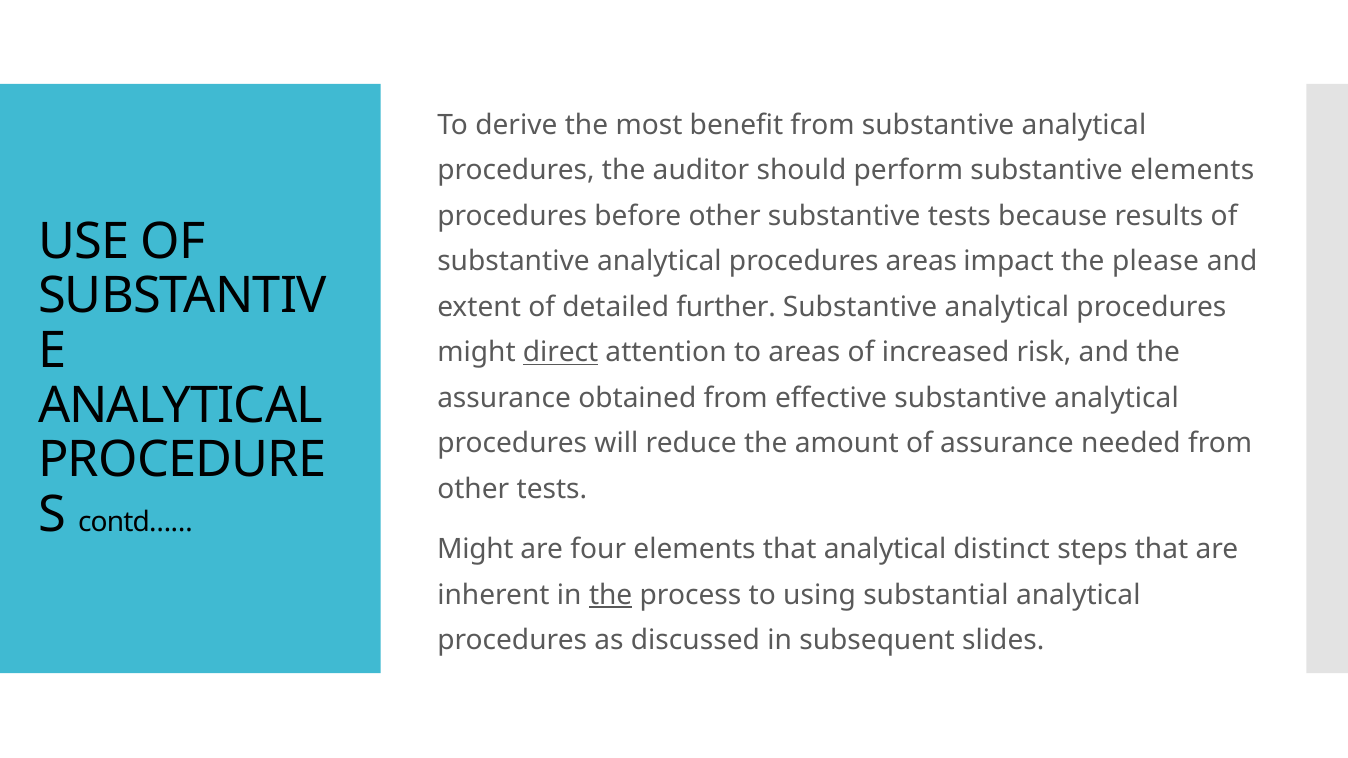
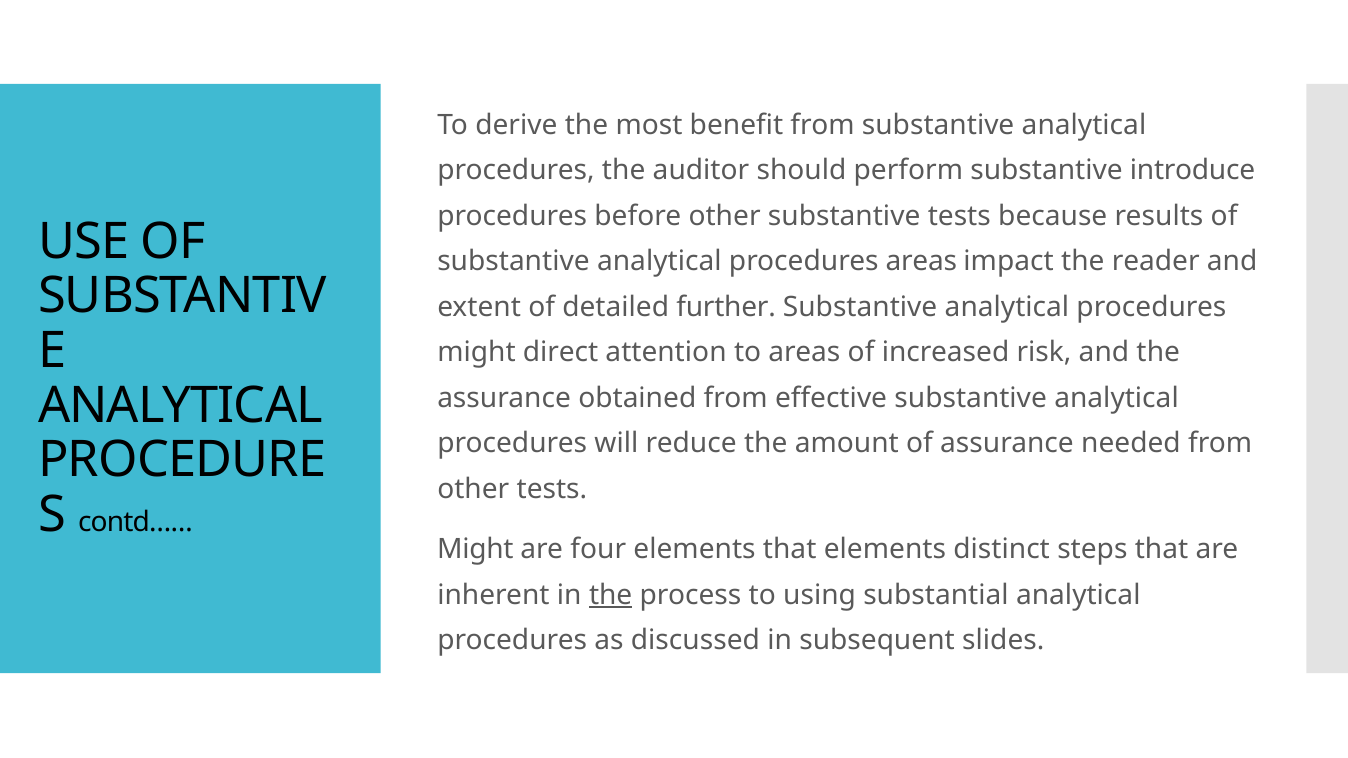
substantive elements: elements -> introduce (1193, 171)
please: please -> reader (1156, 262)
direct underline: present -> none (561, 353)
that analytical: analytical -> elements (885, 550)
